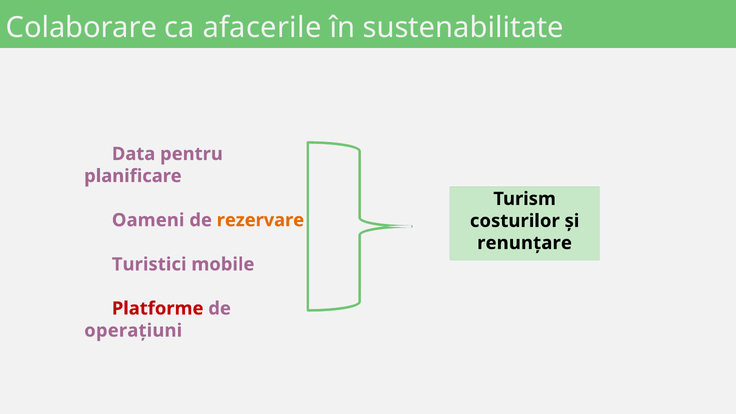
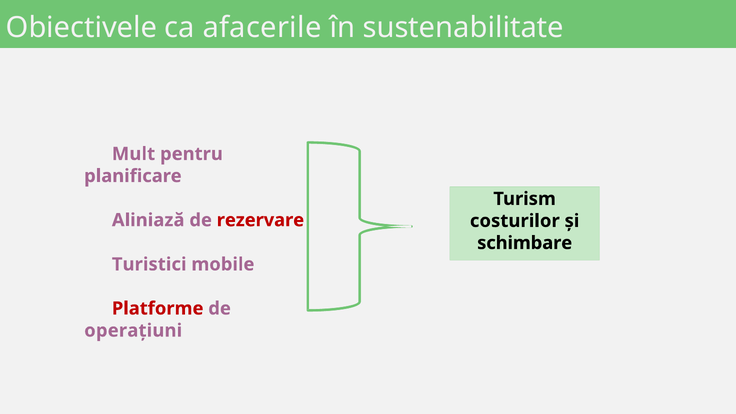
Colaborare: Colaborare -> Obiectivele (81, 27)
Data: Data -> Mult (133, 154)
Oameni: Oameni -> Aliniază (148, 220)
rezervare colour: orange -> red (260, 220)
renunțare: renunțare -> schimbare (525, 243)
